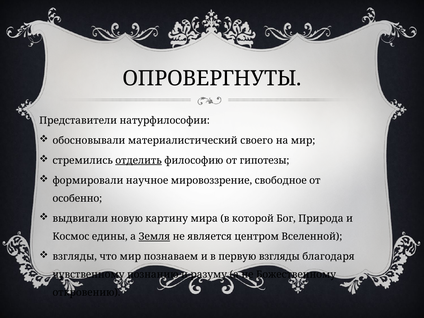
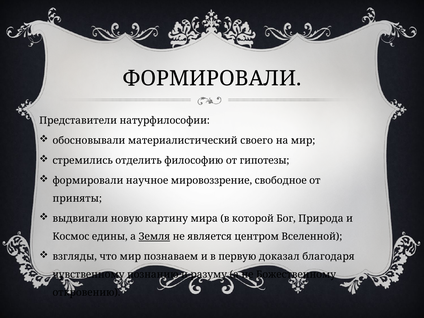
ОПРОВЕРГНУТЫ: ОПРОВЕРГНУТЫ -> ФОРМИРОВАЛИ (212, 78)
отделить underline: present -> none (139, 160)
особенно: особенно -> приняты (77, 199)
первую взгляды: взгляды -> доказал (279, 257)
